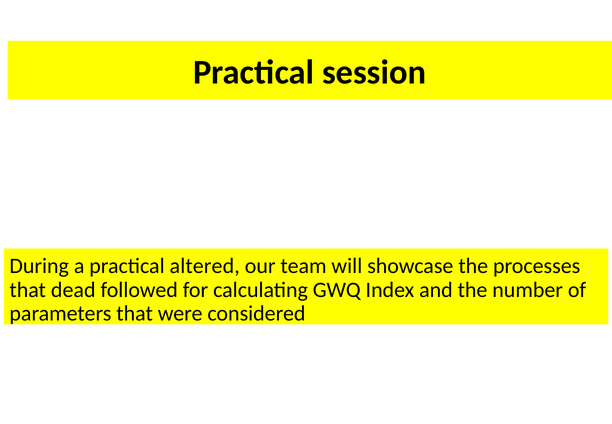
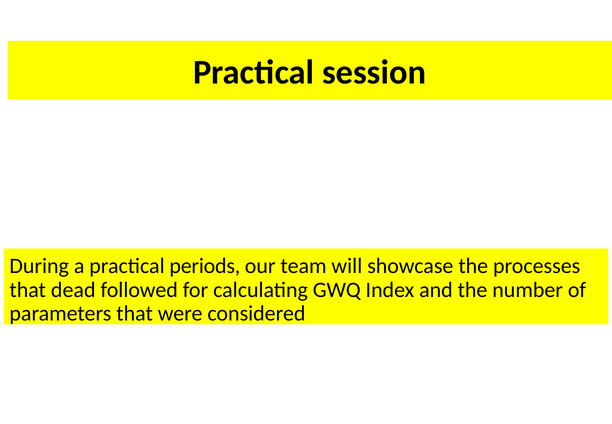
altered: altered -> periods (205, 266)
